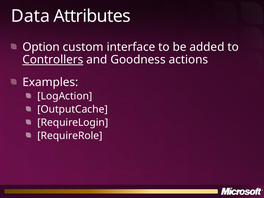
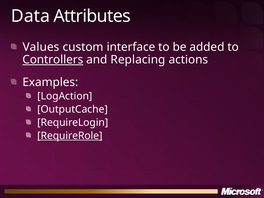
Option: Option -> Values (41, 47)
Goodness: Goodness -> Replacing (138, 60)
RequireRole underline: none -> present (70, 136)
